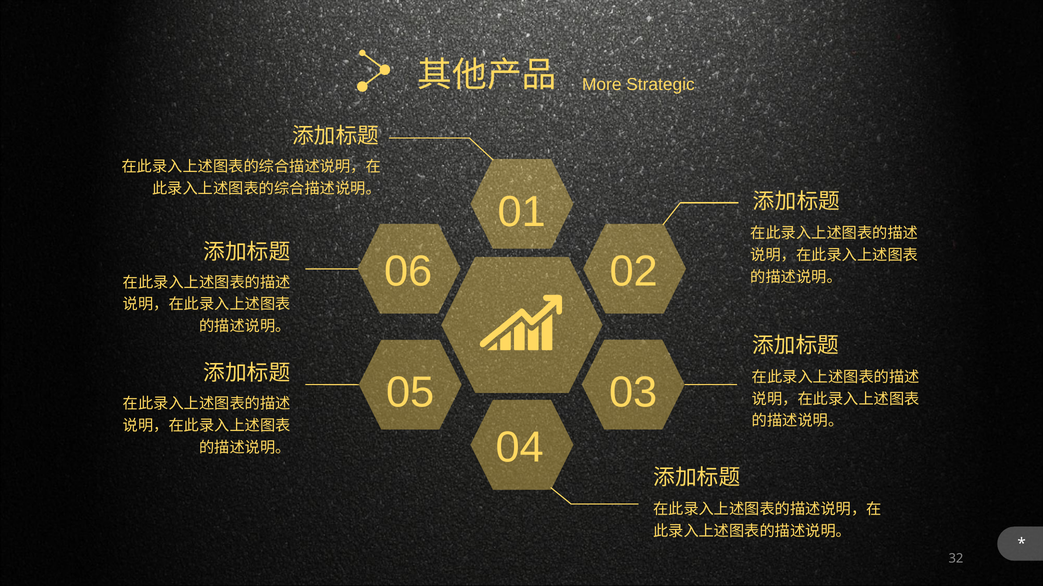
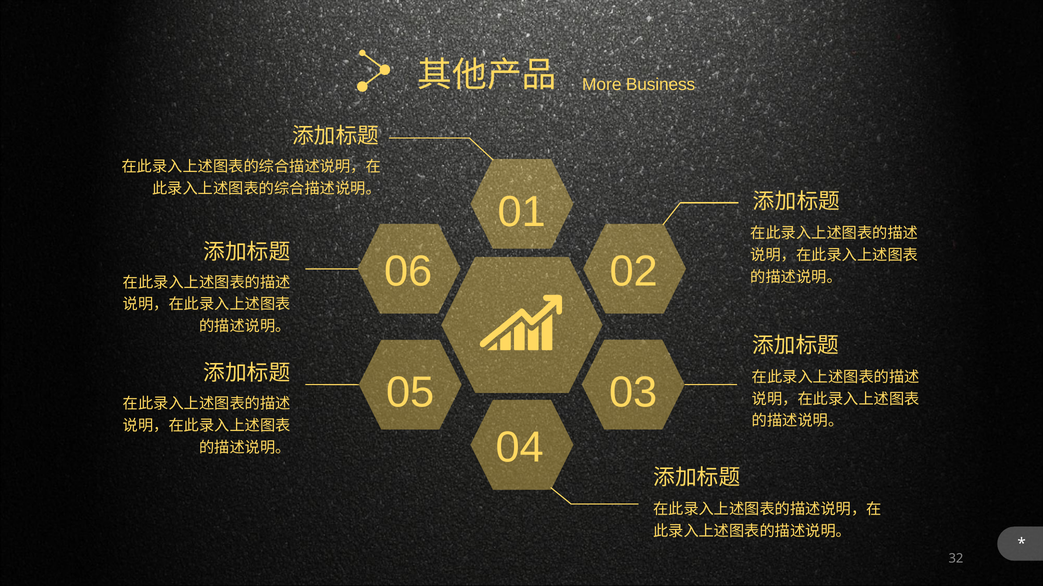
Strategic: Strategic -> Business (661, 85)
